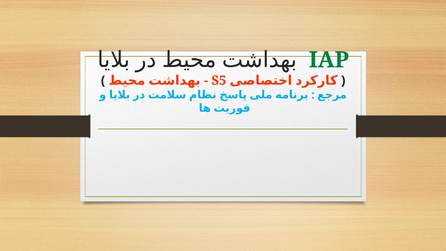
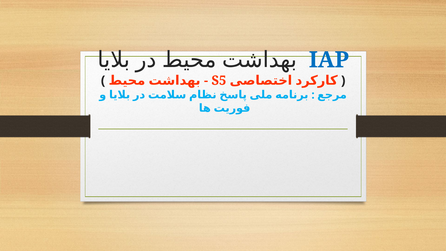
IAP colour: green -> blue (329, 60)
